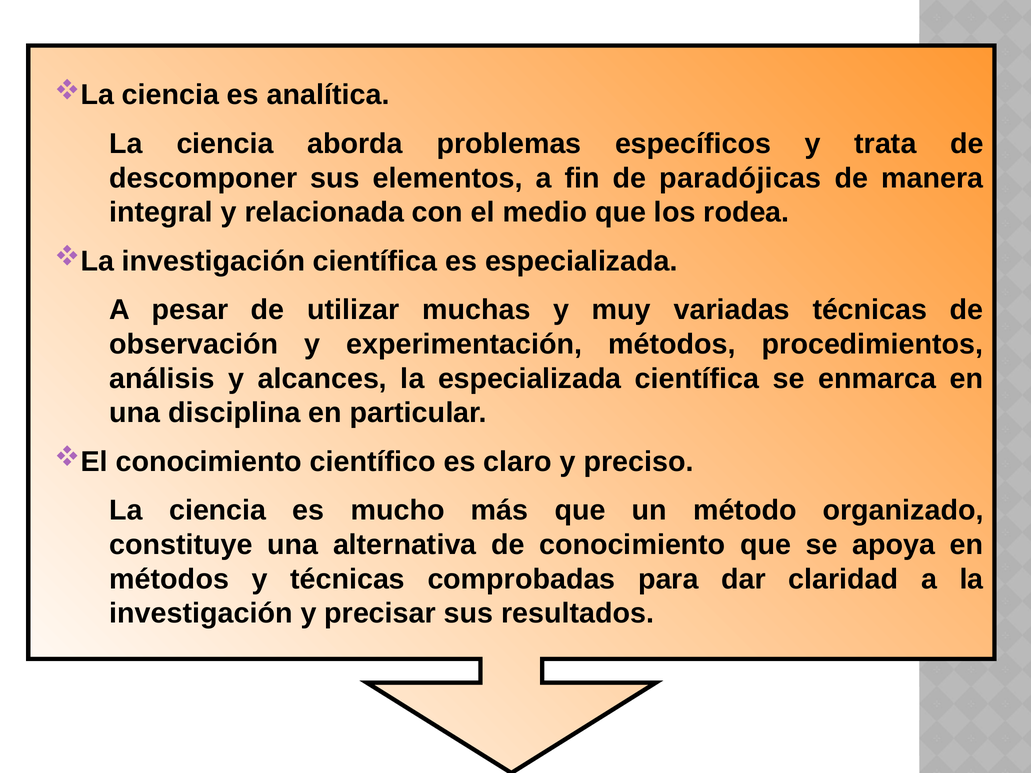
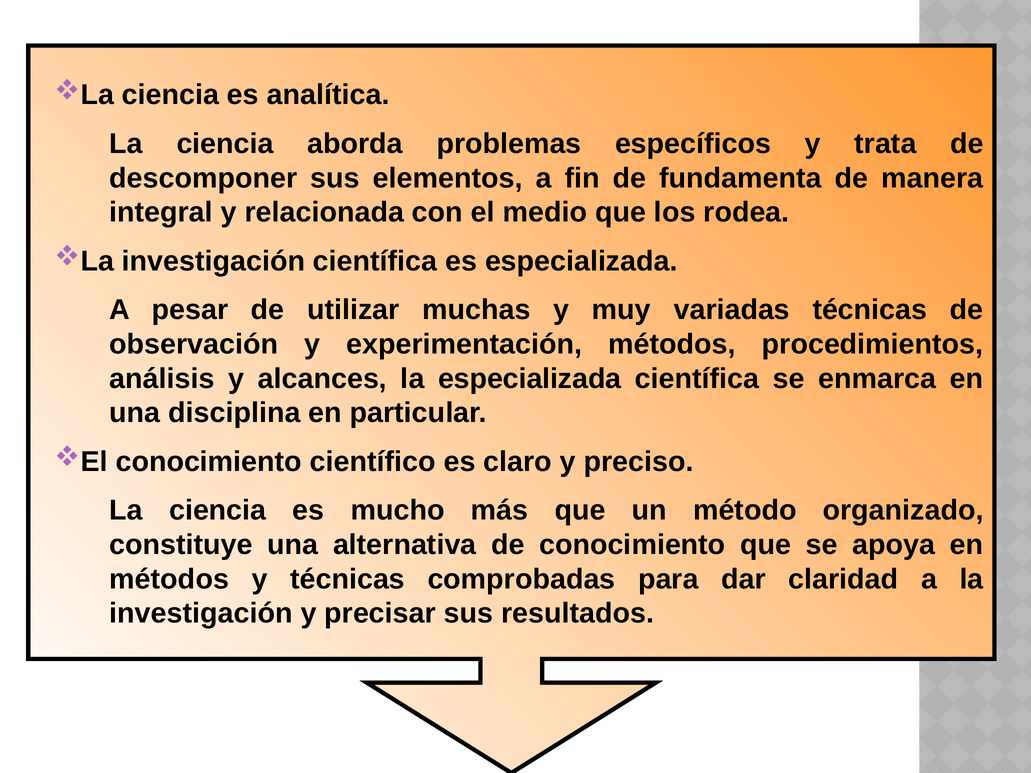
paradójicas: paradójicas -> fundamenta (741, 178)
